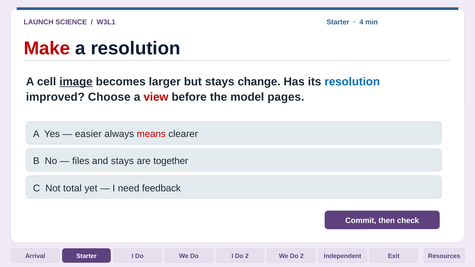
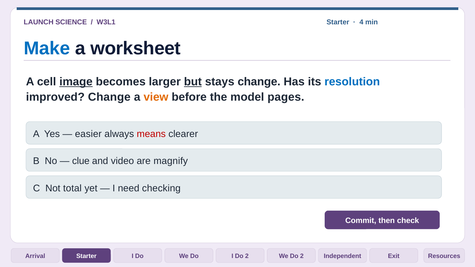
Make colour: red -> blue (47, 48)
a resolution: resolution -> worksheet (136, 48)
but underline: none -> present (193, 82)
improved Choose: Choose -> Change (109, 97)
view colour: red -> orange (156, 97)
files: files -> clue (81, 161)
and stays: stays -> video (122, 161)
together: together -> magnify (171, 161)
feedback: feedback -> checking (161, 188)
